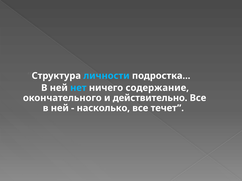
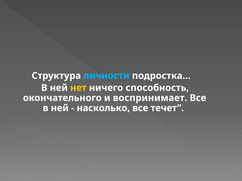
нет colour: light blue -> yellow (78, 88)
содержание: содержание -> способность (157, 88)
действительно: действительно -> воспринимает (150, 98)
